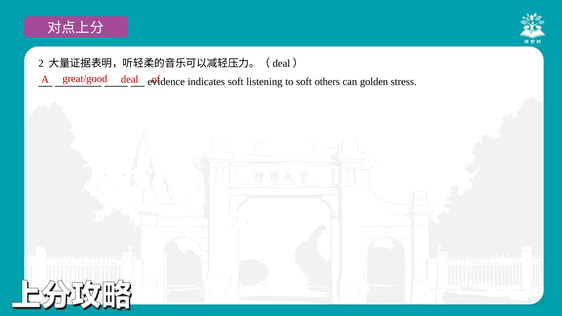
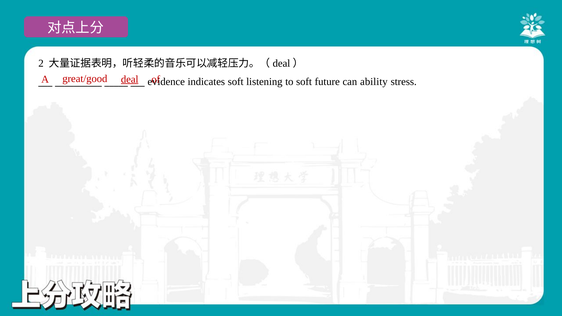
deal underline: none -> present (130, 79)
others: others -> future (327, 82)
golden: golden -> ability (374, 82)
